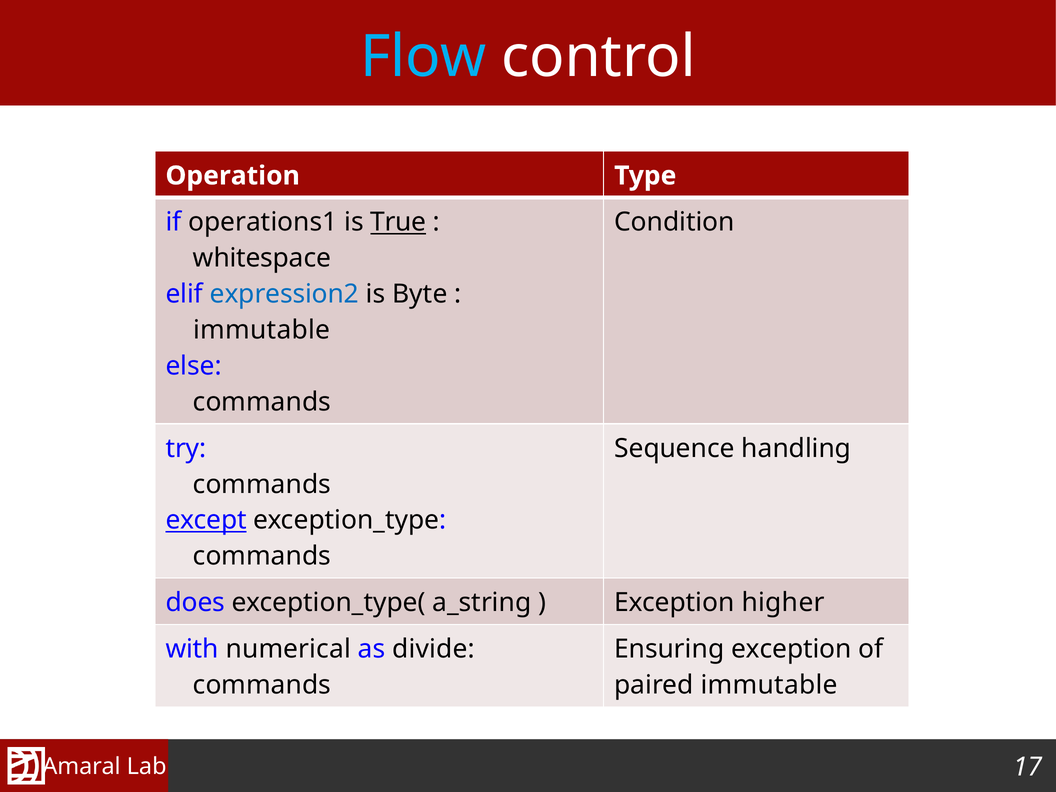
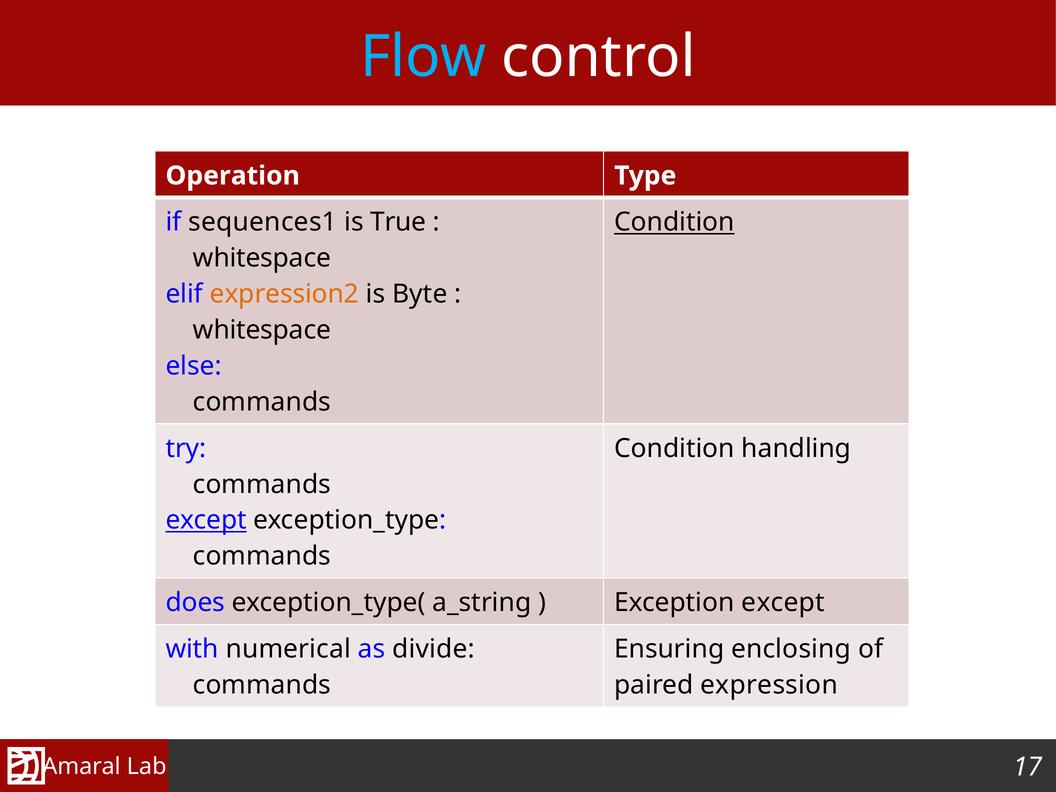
operations1: operations1 -> sequences1 (263, 222)
True underline: present -> none (398, 222)
Condition underline: none -> present (674, 222)
expression2 colour: blue -> orange (284, 294)
immutable: immutable -> whitespace (262, 330)
Sequence: Sequence -> Condition (674, 448)
Exception higher: higher -> except (783, 603)
Ensuring exception: exception -> enclosing (791, 649)
paired immutable: immutable -> expression (769, 685)
